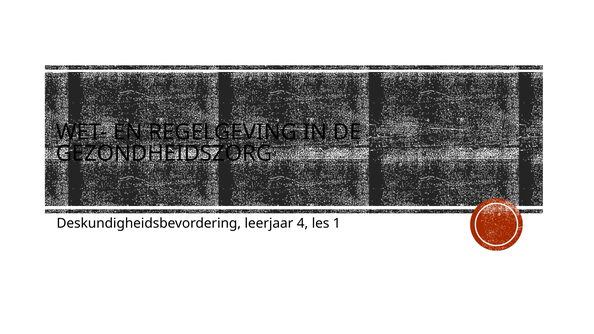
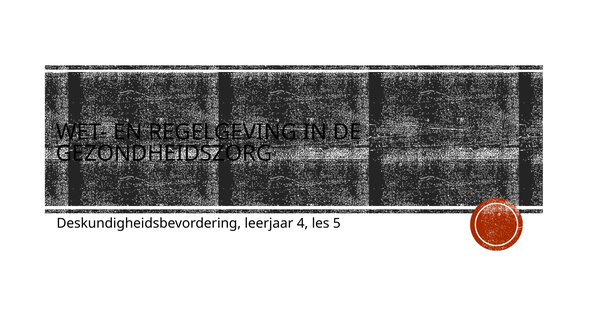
1: 1 -> 5 (337, 223)
